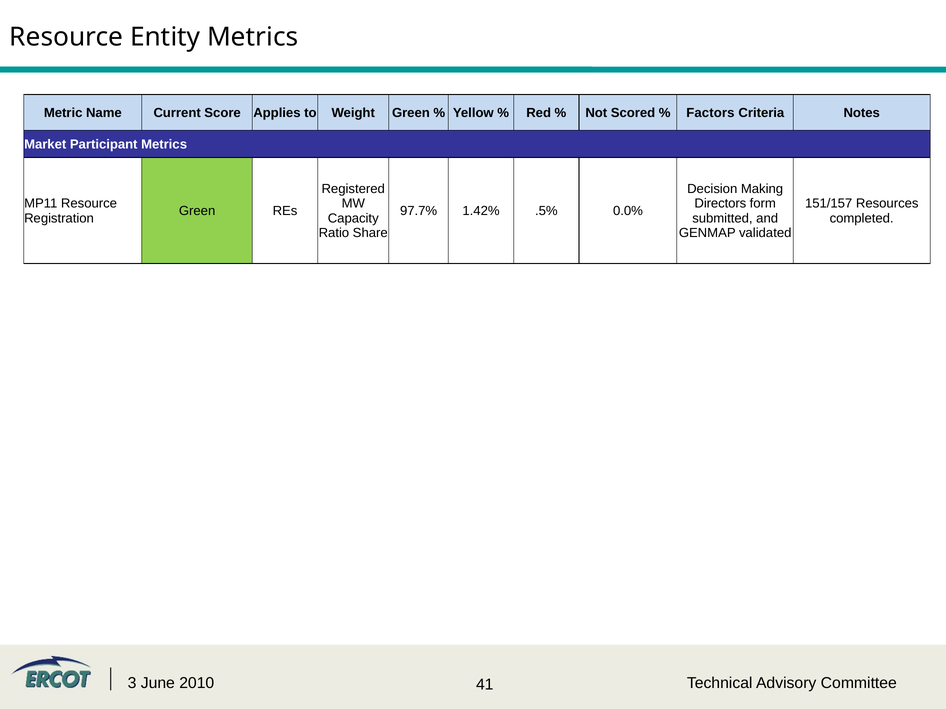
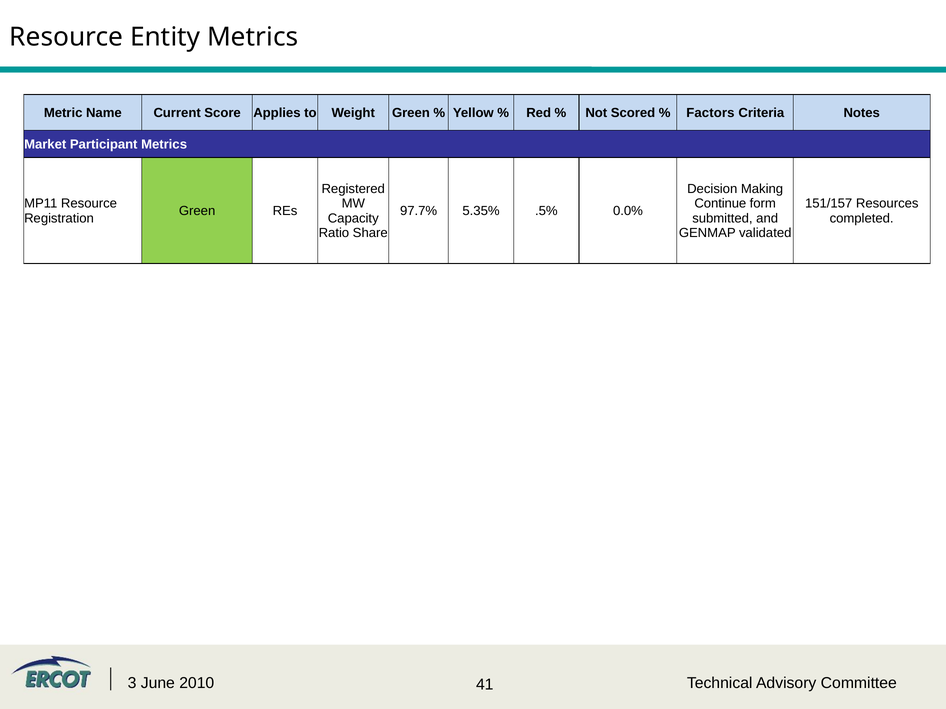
Directors: Directors -> Continue (720, 204)
1.42%: 1.42% -> 5.35% (481, 211)
